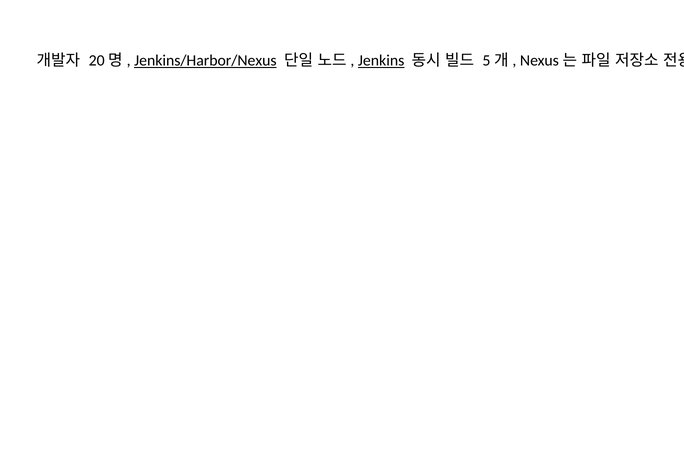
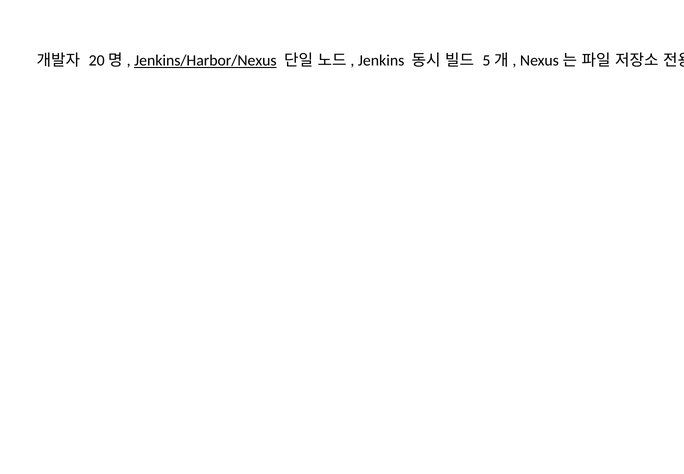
Jenkins underline: present -> none (381, 61)
